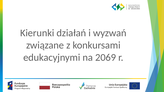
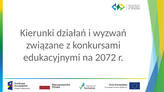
2069: 2069 -> 2072 (106, 58)
